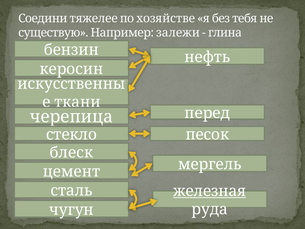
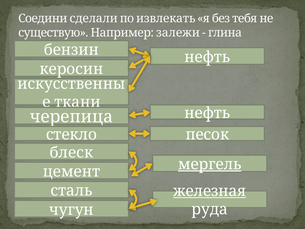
тяжелее: тяжелее -> сделали (94, 19)
хозяйстве: хозяйстве -> извлекать (166, 19)
перед: перед -> нефть (207, 113)
мергель underline: none -> present (210, 164)
